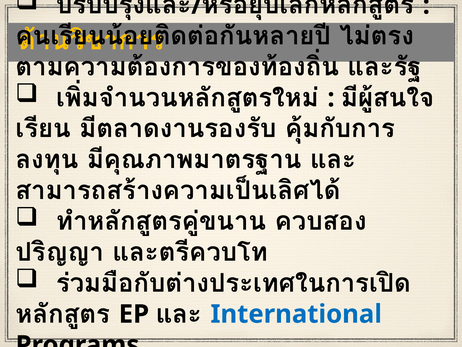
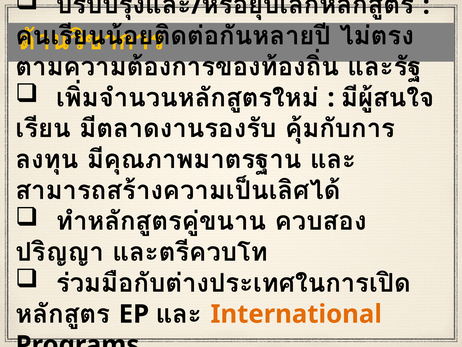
International colour: blue -> orange (296, 314)
